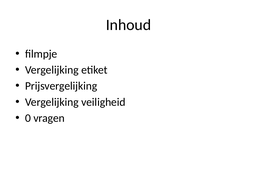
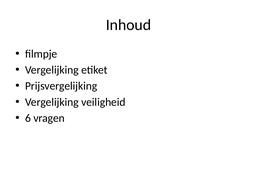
0: 0 -> 6 (28, 118)
